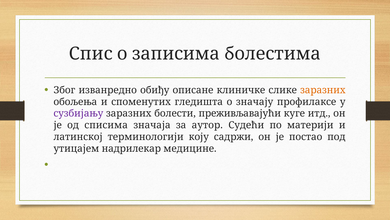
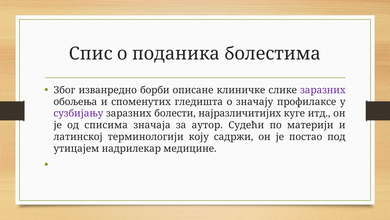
записима: записима -> поданика (176, 54)
обиђу: обиђу -> борби (155, 90)
заразних colour: orange -> purple (323, 90)
преживљавајући: преживљавајући -> најразличитијих (240, 113)
